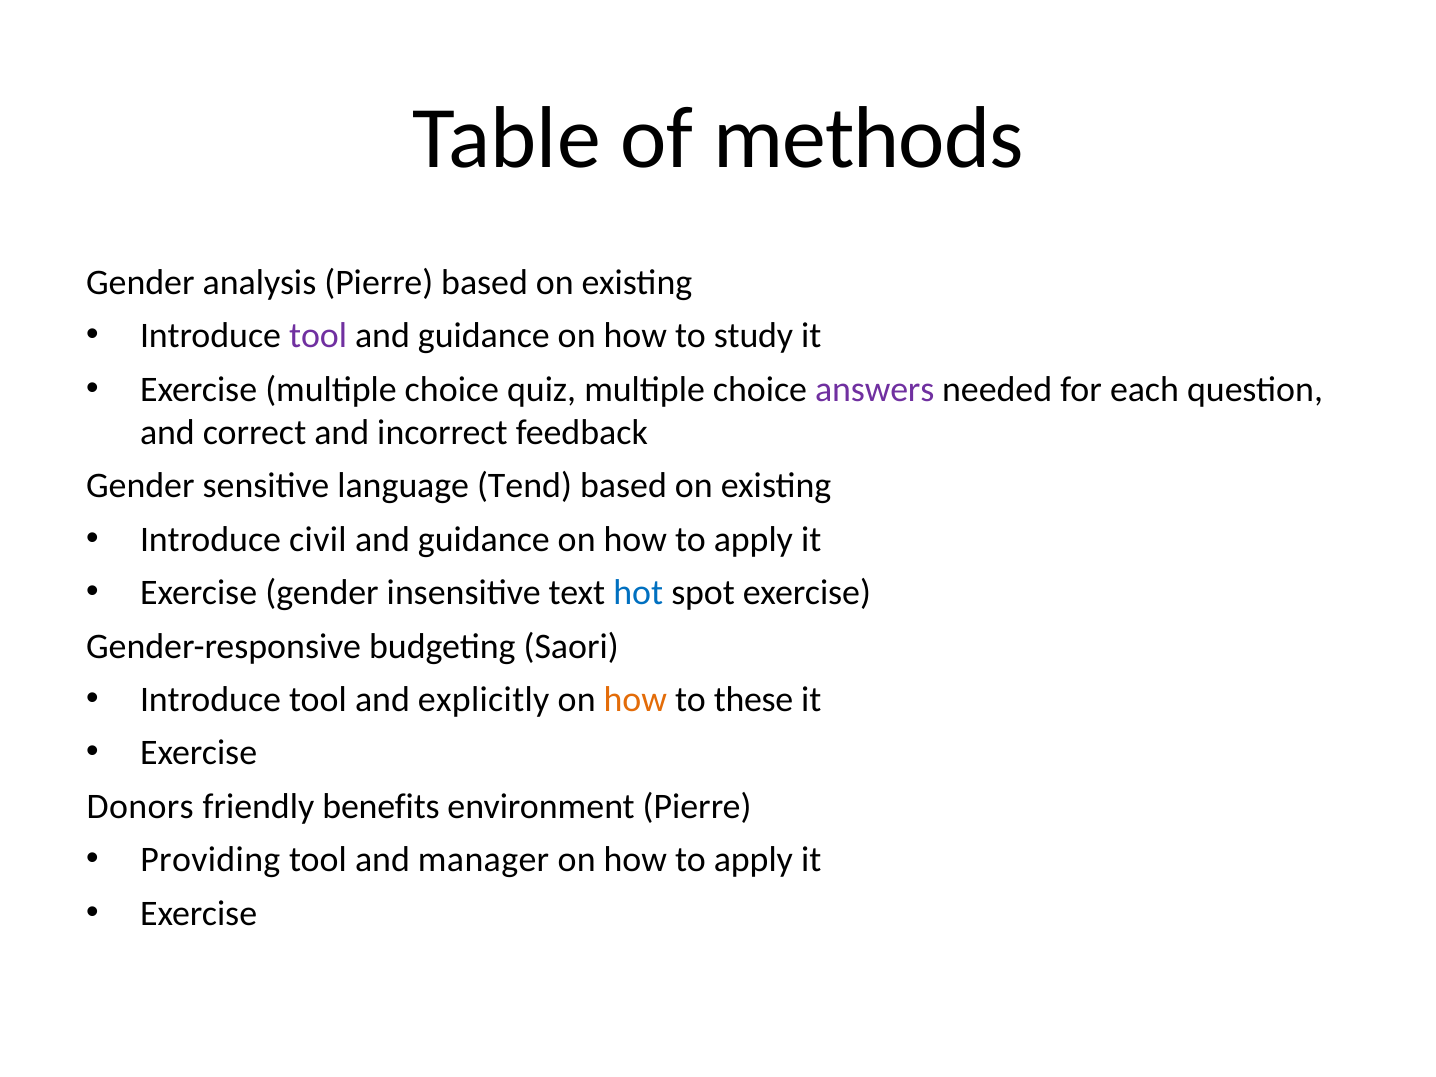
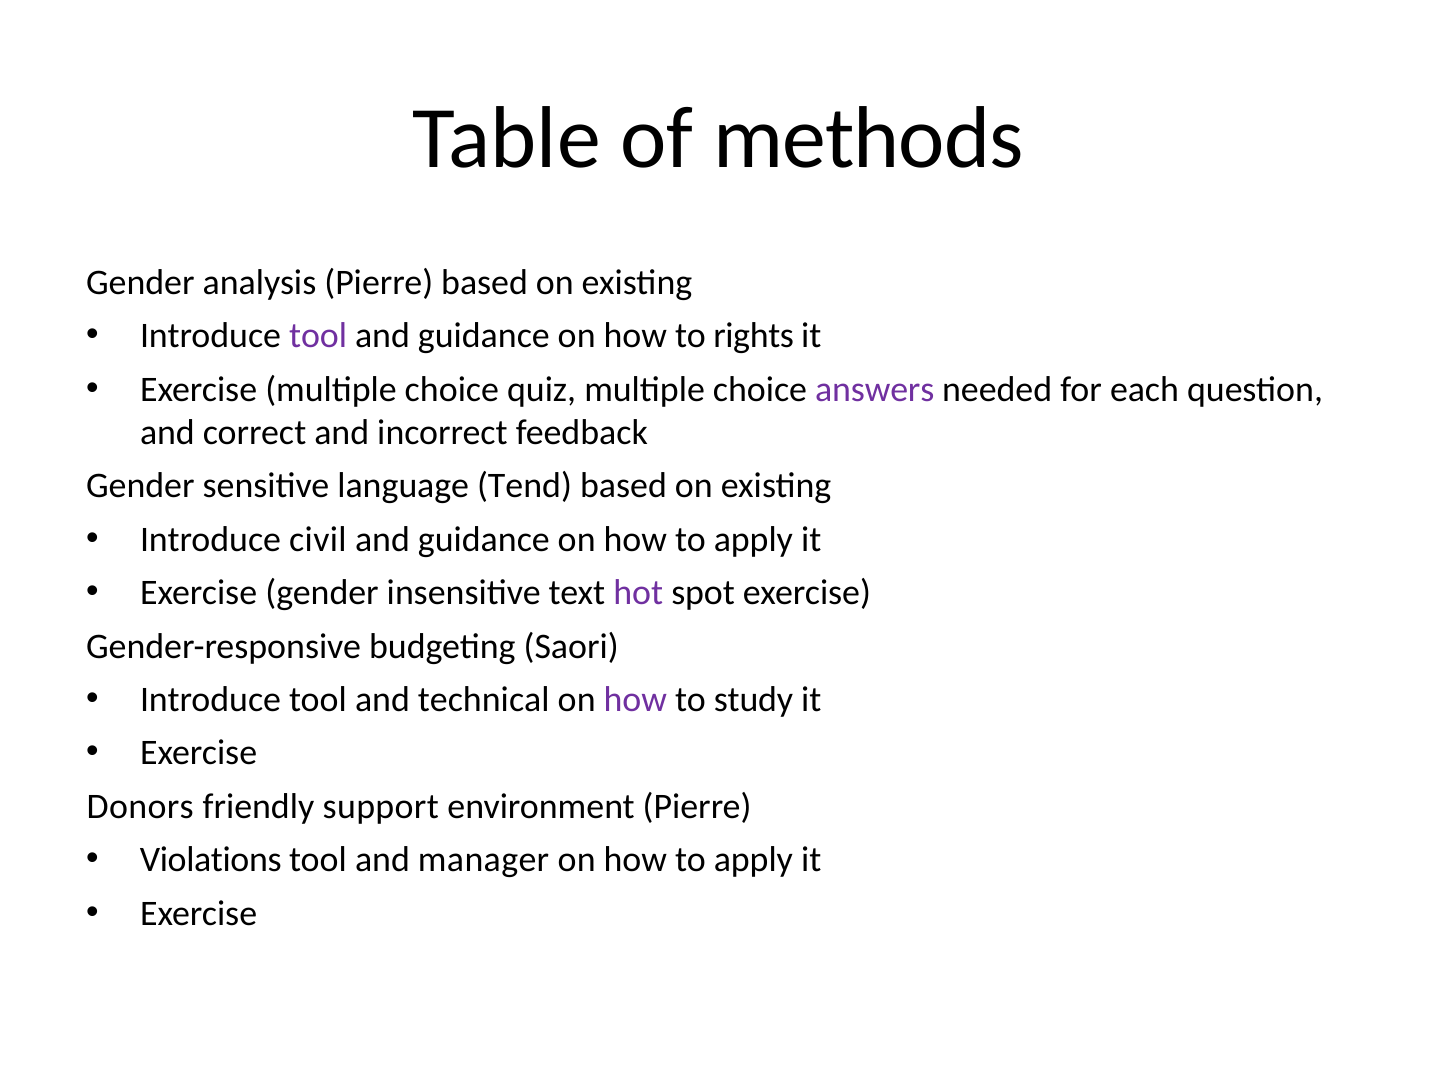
study: study -> rights (754, 336)
hot colour: blue -> purple (638, 593)
explicitly: explicitly -> technical (484, 700)
how colour: orange -> purple (635, 700)
these: these -> study (753, 700)
benefits: benefits -> support (381, 806)
Providing: Providing -> Violations (211, 860)
